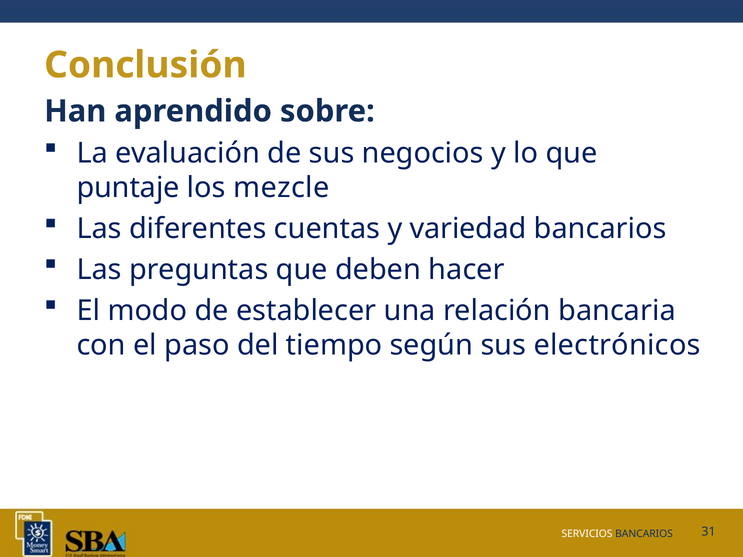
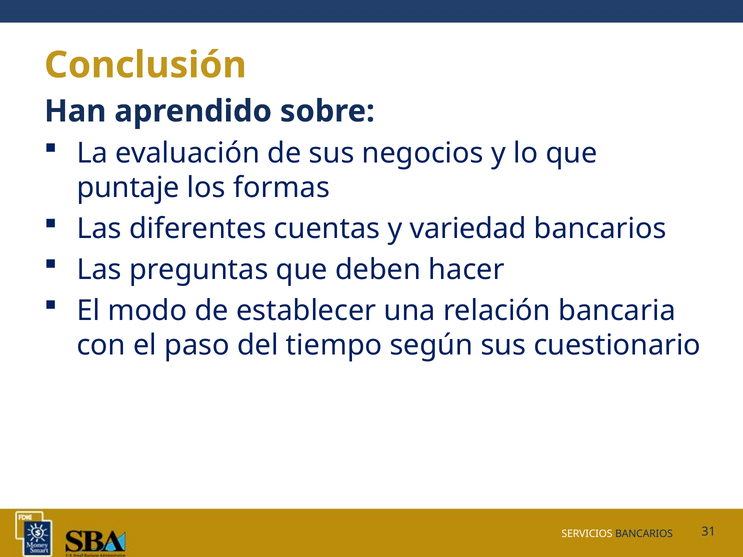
mezcle: mezcle -> formas (282, 188)
electrónicos: electrónicos -> cuestionario (617, 345)
